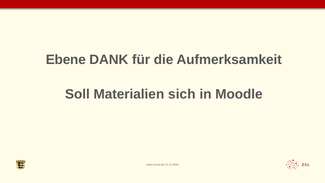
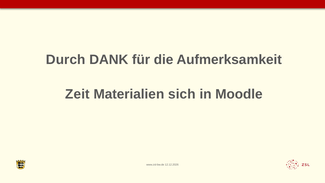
Ebene: Ebene -> Durch (66, 59)
Soll: Soll -> Zeit (77, 94)
